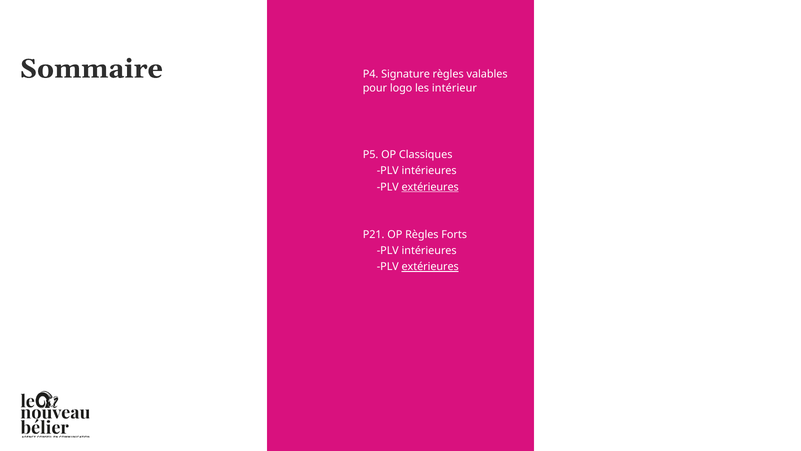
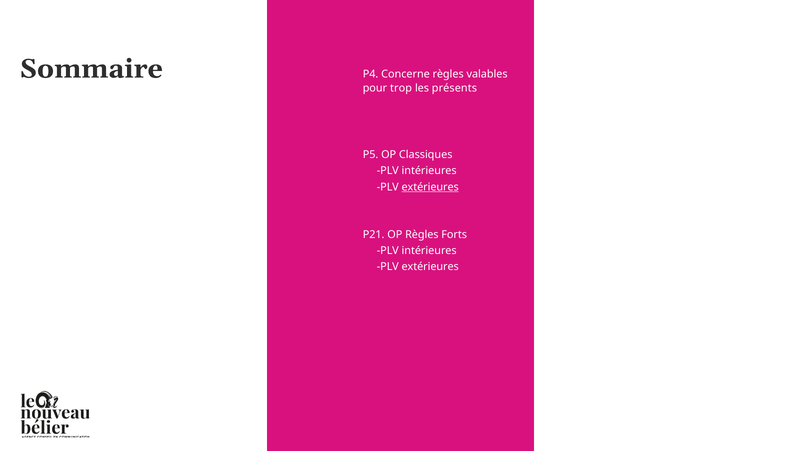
Signature: Signature -> Concerne (406, 74)
logo: logo -> trop (401, 88)
intérieur: intérieur -> présents (454, 88)
extérieures underline: present -> none (430, 267)
